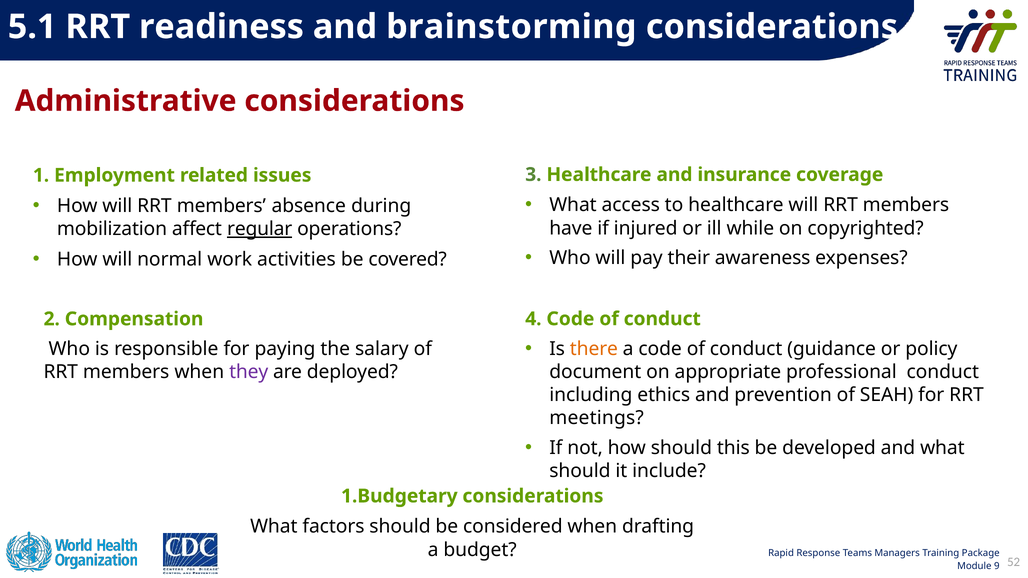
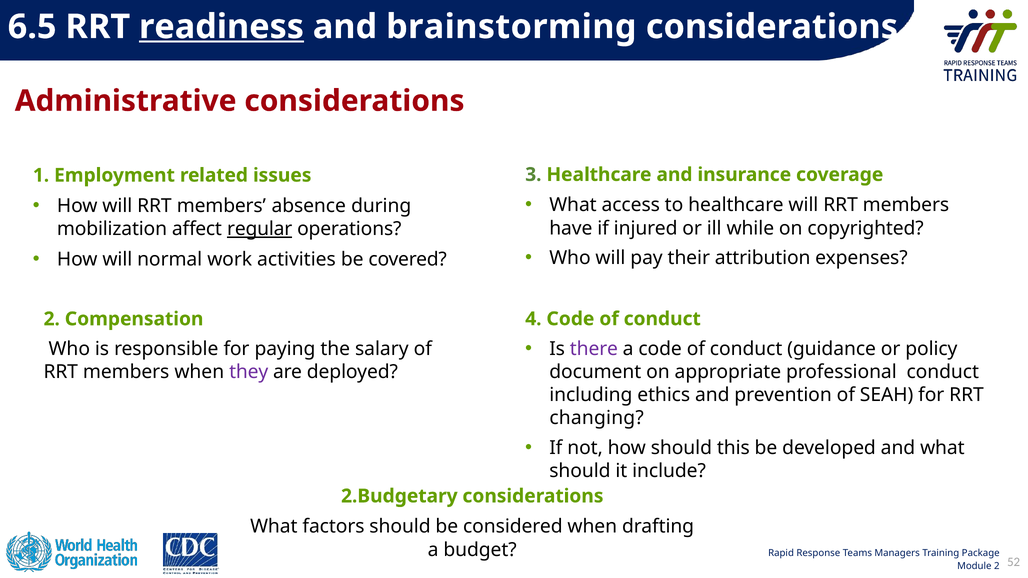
5.1: 5.1 -> 6.5 (32, 27)
readiness underline: none -> present (222, 27)
awareness: awareness -> attribution (763, 258)
there colour: orange -> purple (594, 349)
meetings: meetings -> changing (597, 418)
1.Budgetary: 1.Budgetary -> 2.Budgetary (399, 496)
9: 9 -> 2 (997, 566)
